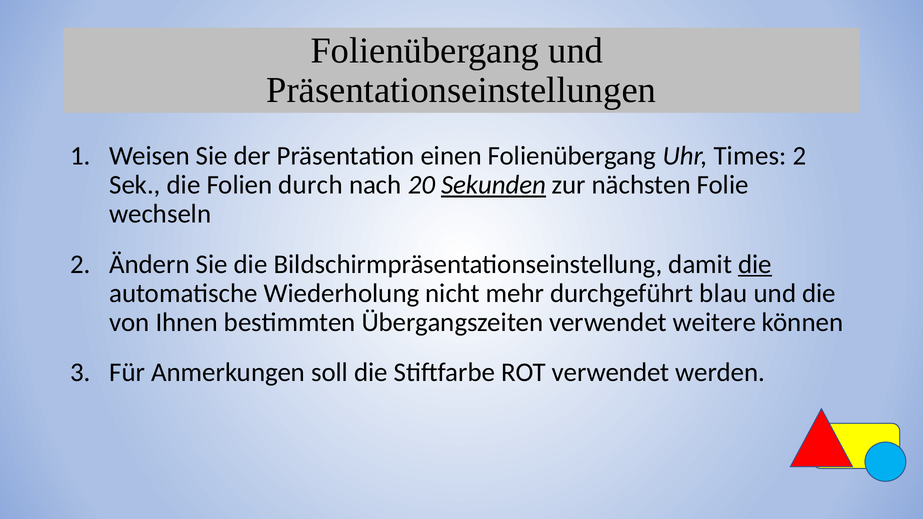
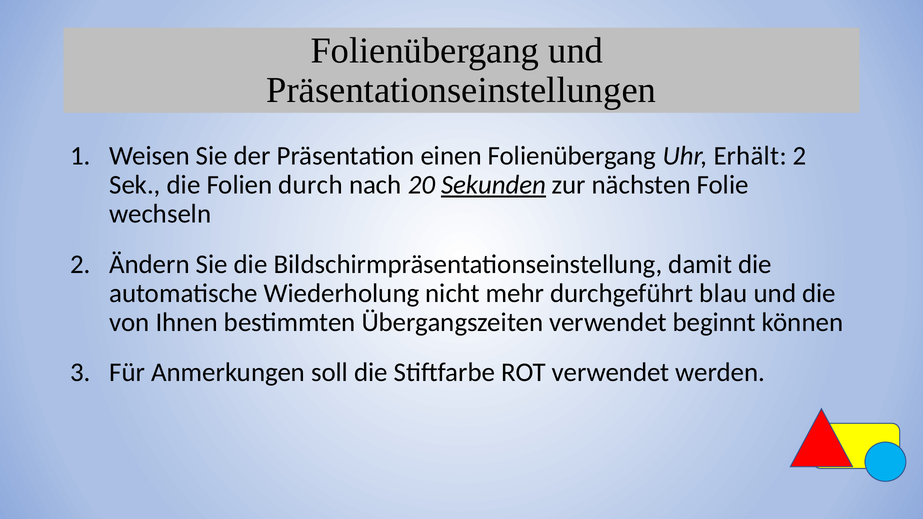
Times: Times -> Erhält (750, 156)
die underline: present -> none (755, 264)
weitere: weitere -> beginnt (714, 322)
